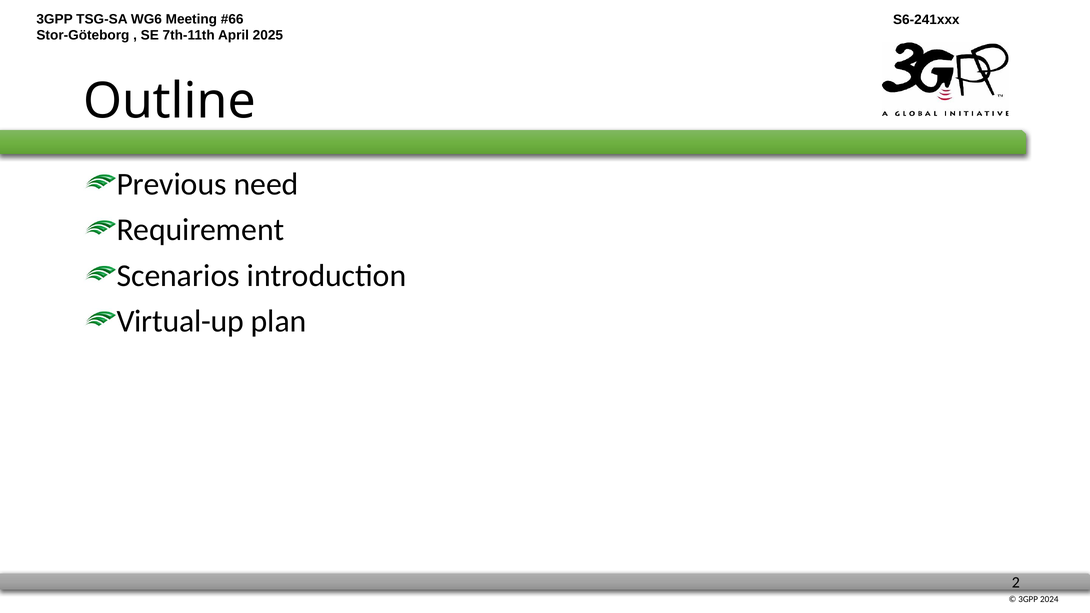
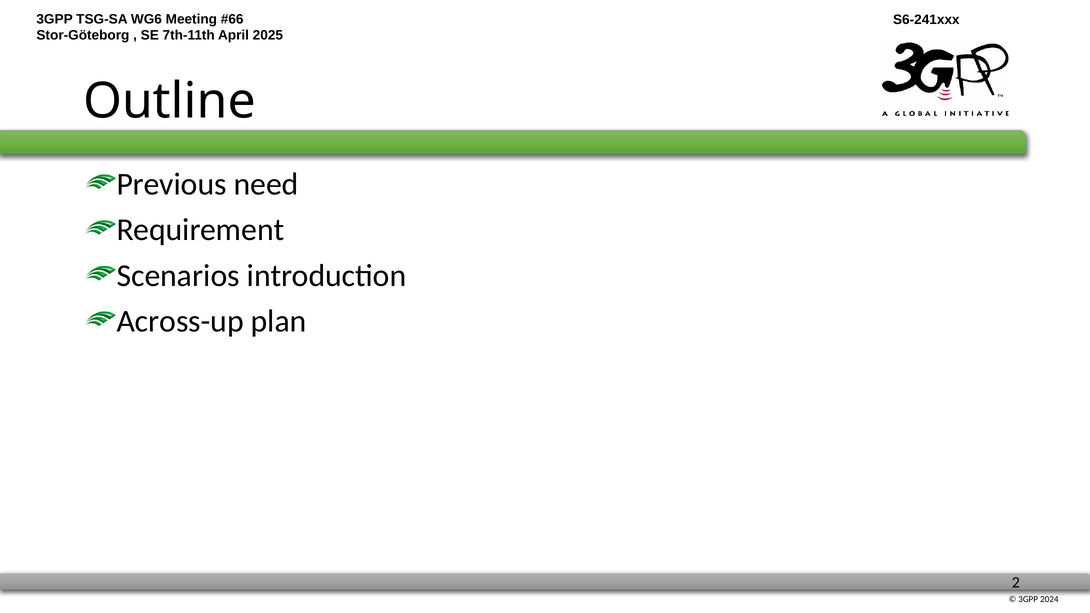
Virtual-up: Virtual-up -> Across-up (180, 321)
